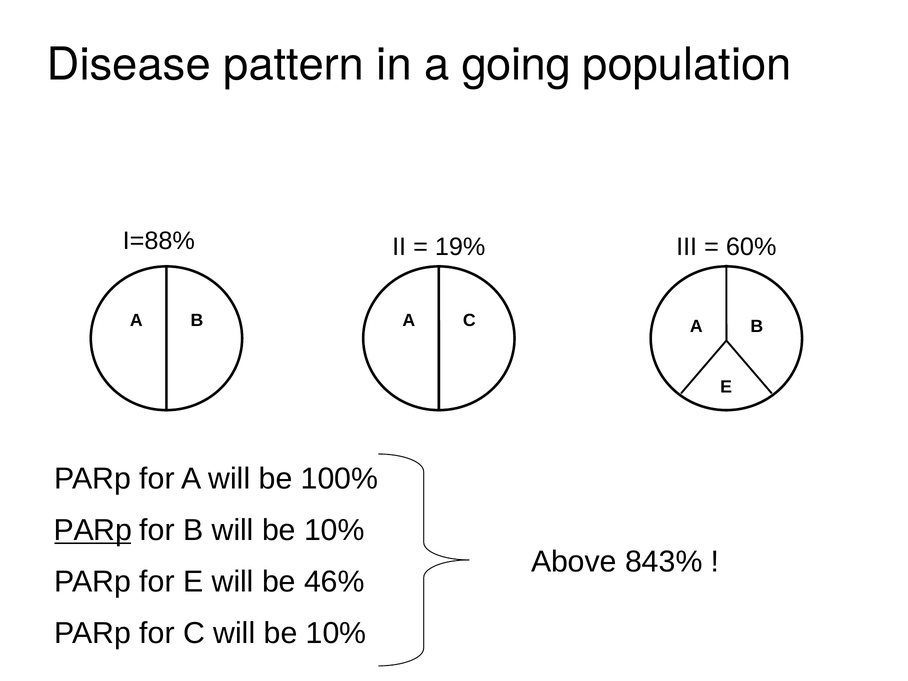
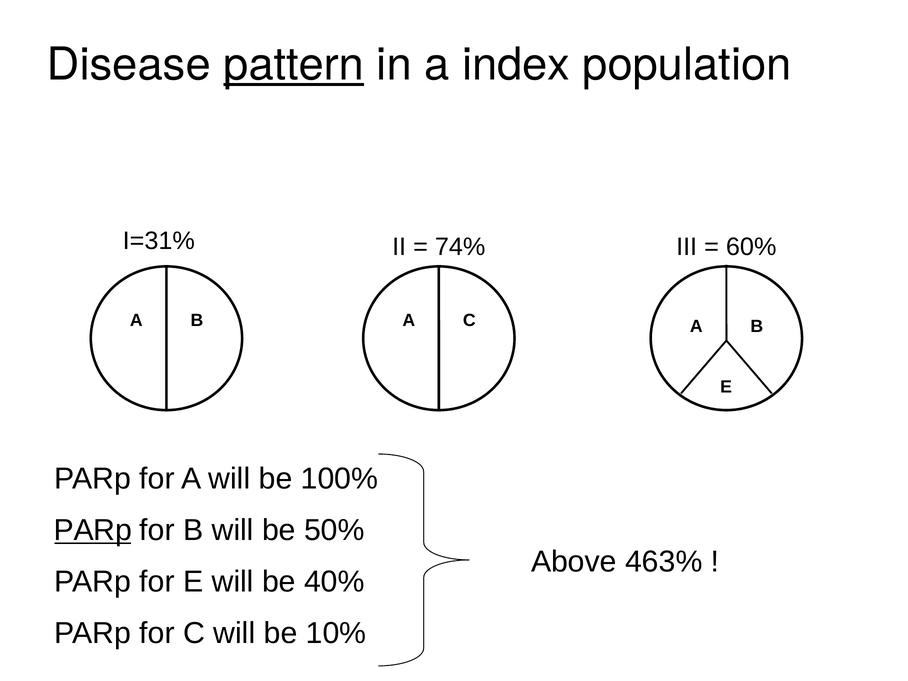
pattern underline: none -> present (294, 65)
going: going -> index (516, 65)
I=88%: I=88% -> I=31% (159, 241)
19%: 19% -> 74% (460, 247)
B will be 10%: 10% -> 50% (334, 530)
843%: 843% -> 463% (664, 562)
46%: 46% -> 40% (334, 582)
